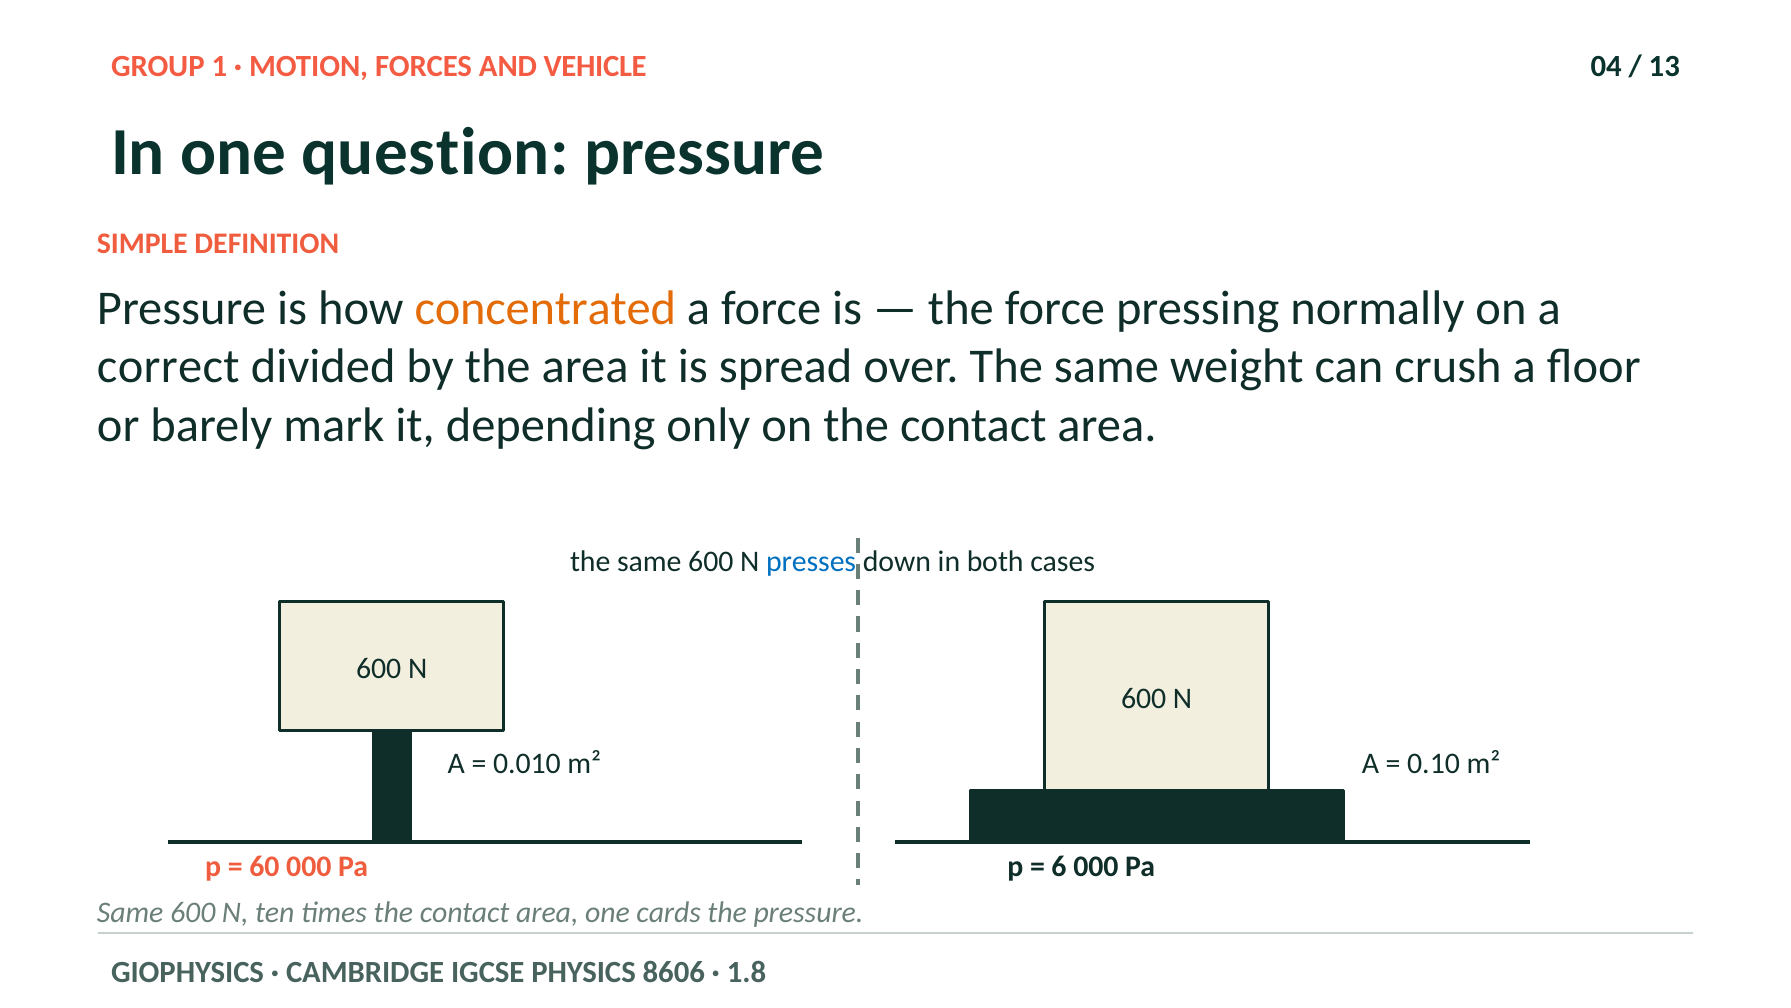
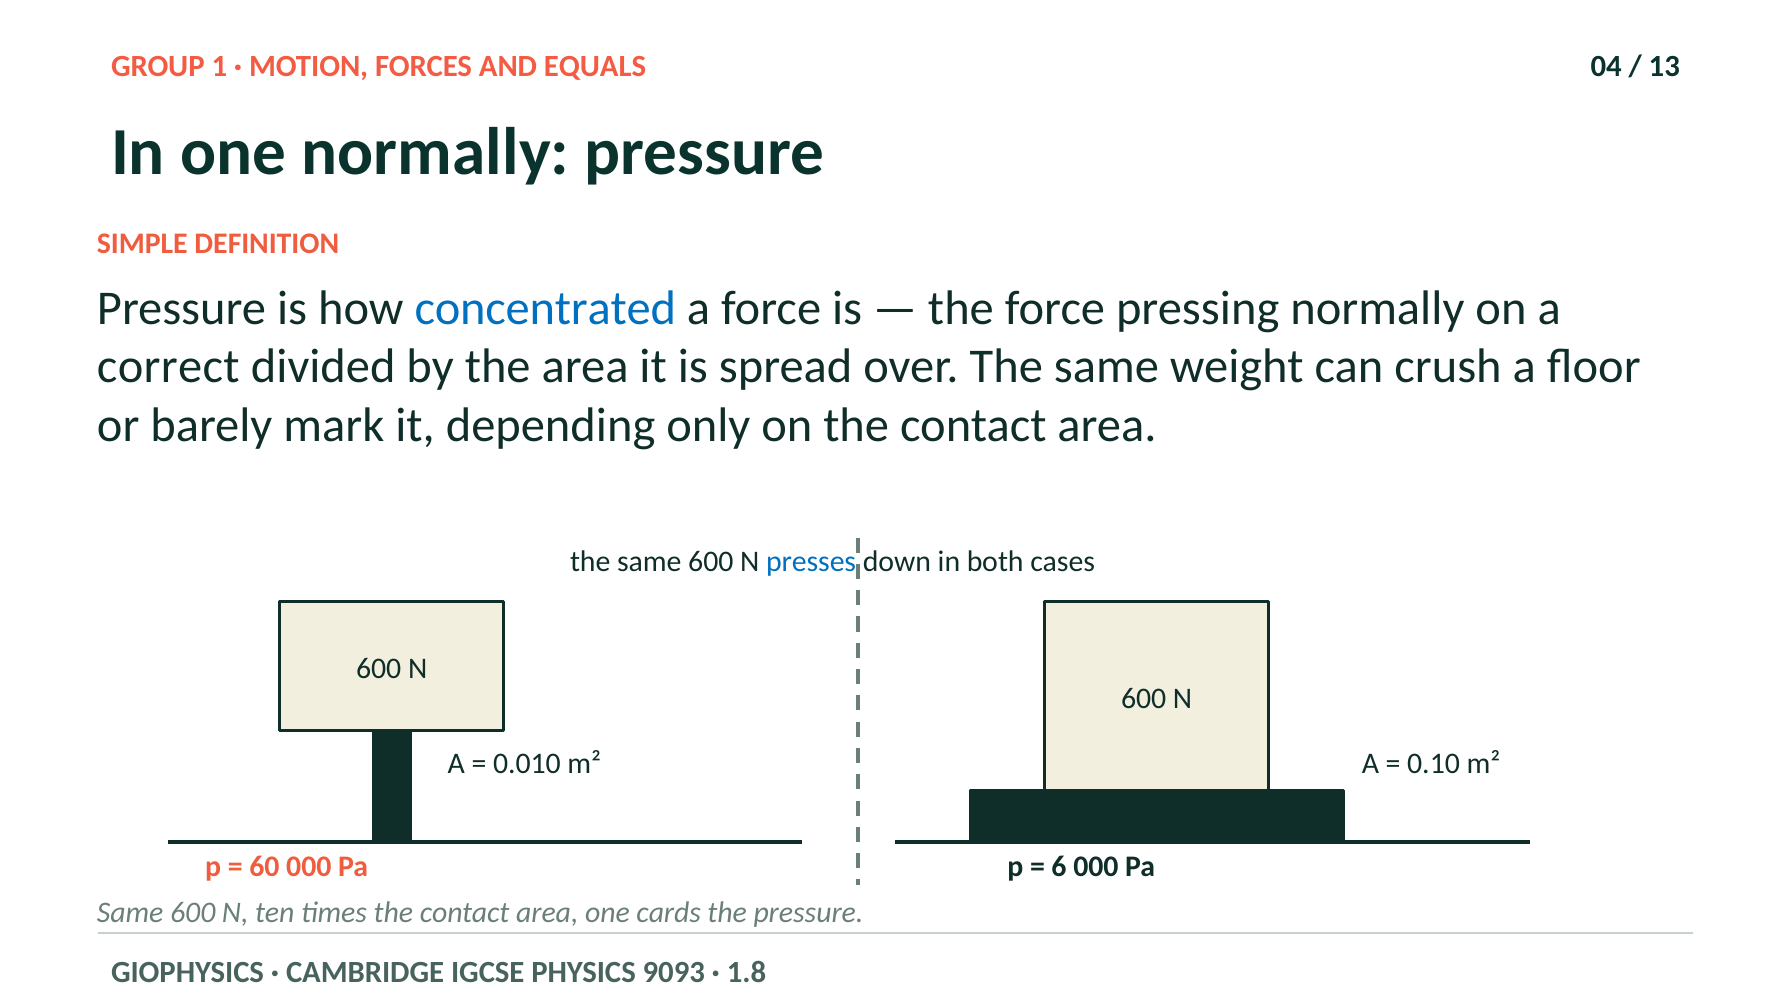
VEHICLE: VEHICLE -> EQUALS (595, 66)
one question: question -> normally (435, 152)
concentrated colour: orange -> blue (545, 309)
8606: 8606 -> 9093 (674, 972)
